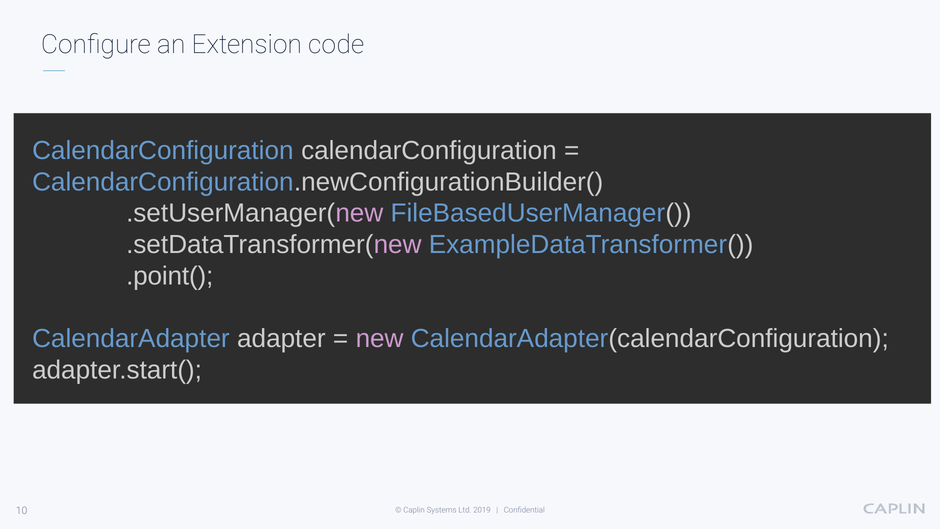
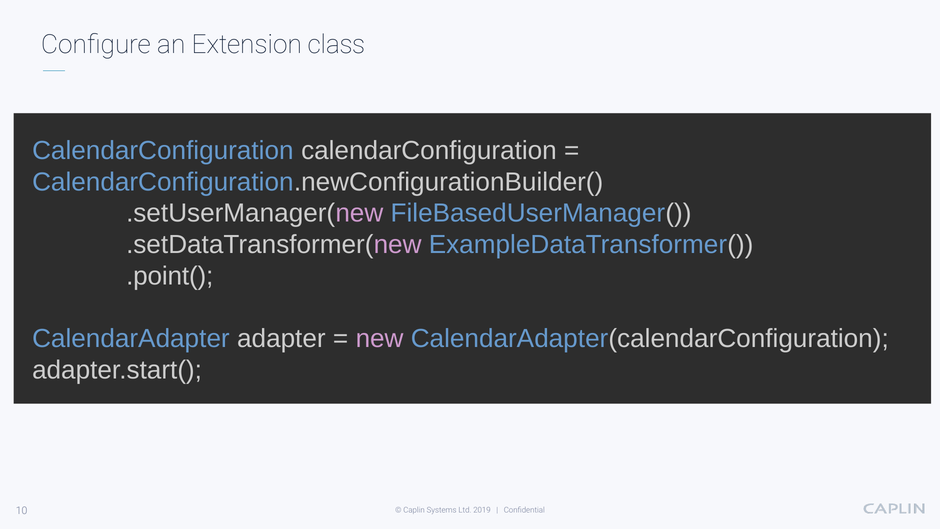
code: code -> class (337, 45)
